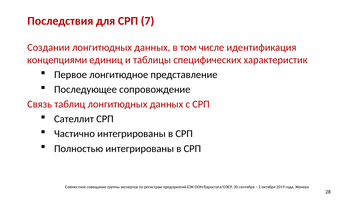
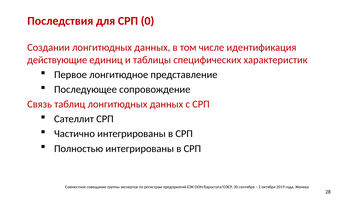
7: 7 -> 0 (147, 21)
концепциями: концепциями -> действующие (57, 60)
